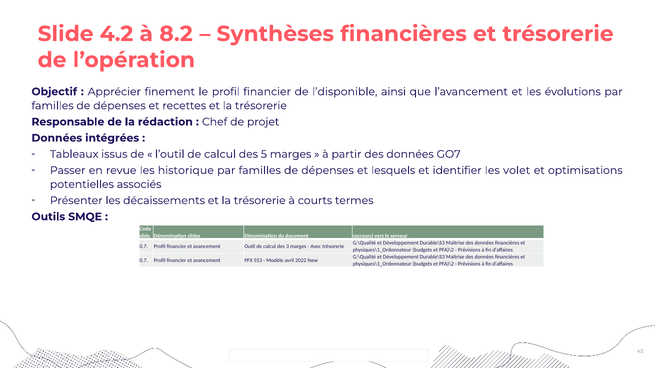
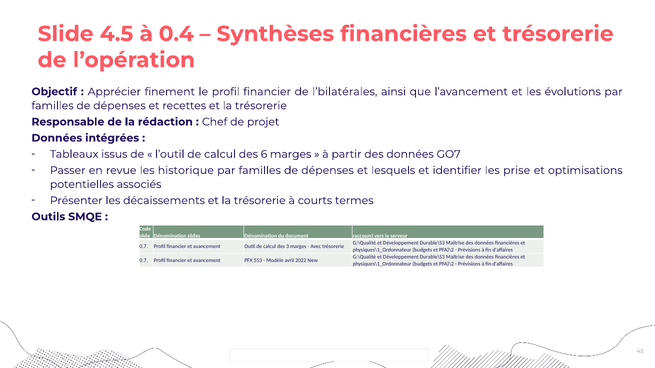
4.2: 4.2 -> 4.5 (117, 34)
8.2: 8.2 -> 0.4 (176, 34)
l’disponible: l’disponible -> l’bilatérales (345, 92)
5: 5 -> 6 (264, 154)
volet: volet -> prise (517, 171)
